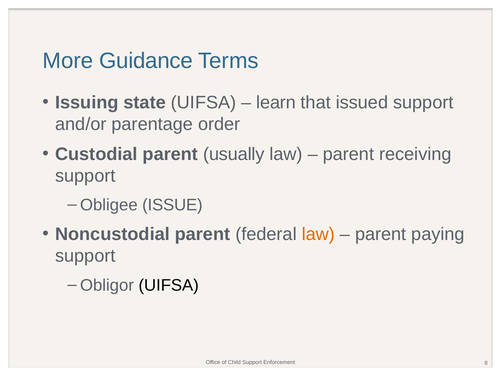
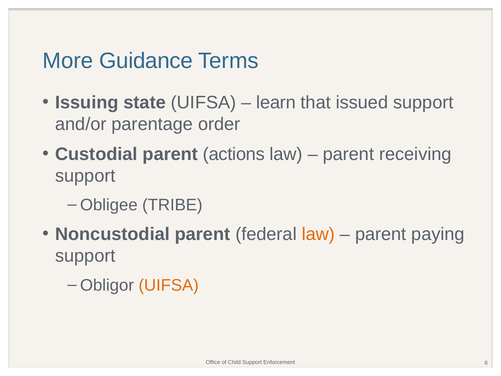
usually: usually -> actions (234, 154)
ISSUE: ISSUE -> TRIBE (172, 205)
UIFSA colour: black -> orange (169, 285)
